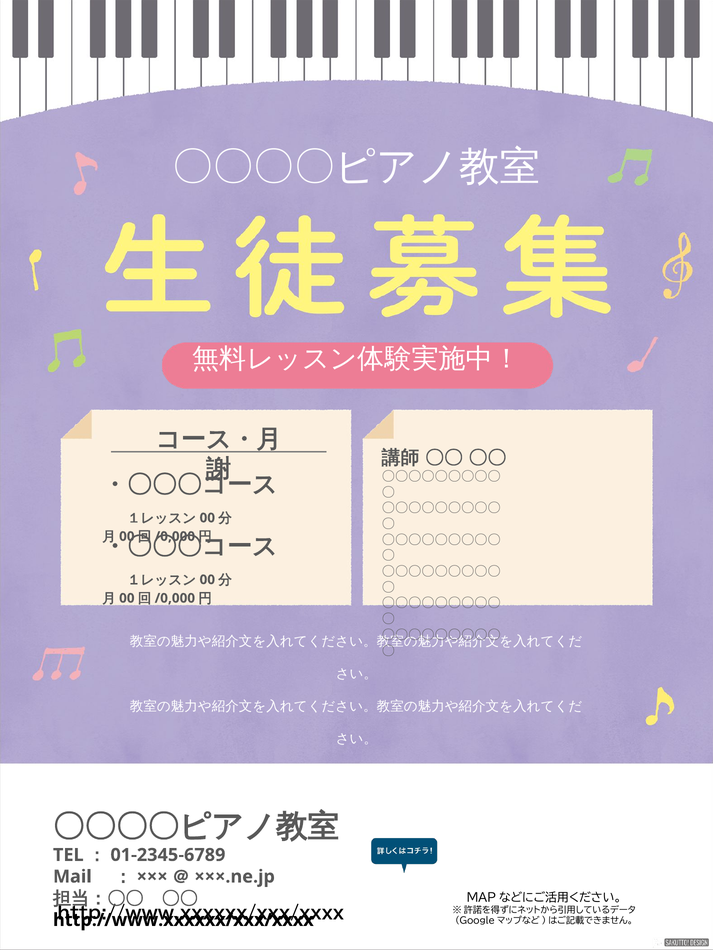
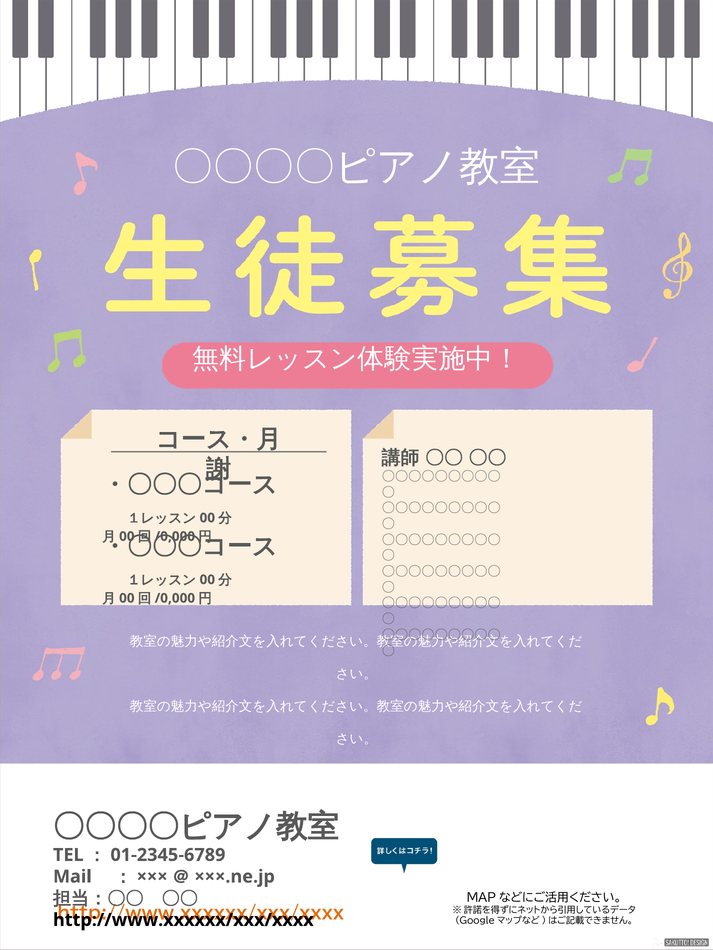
http://www.xxxxxx/xxx/xxxx colour: black -> orange (201, 914)
